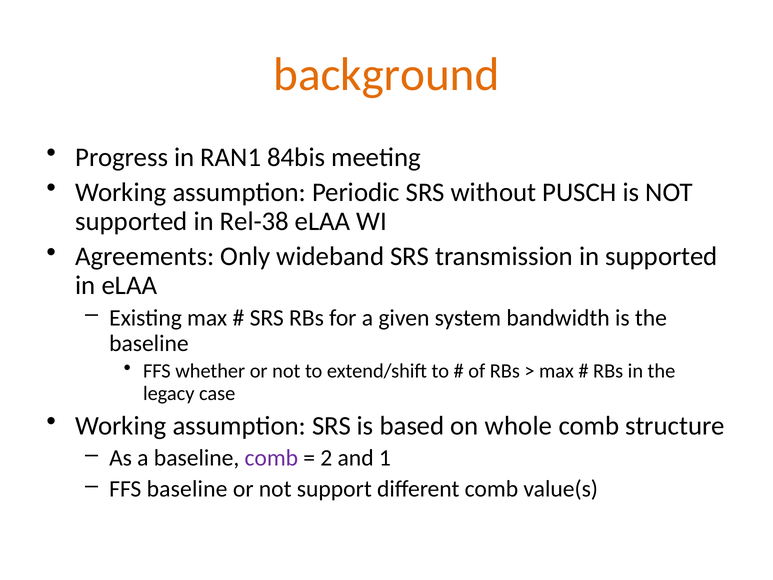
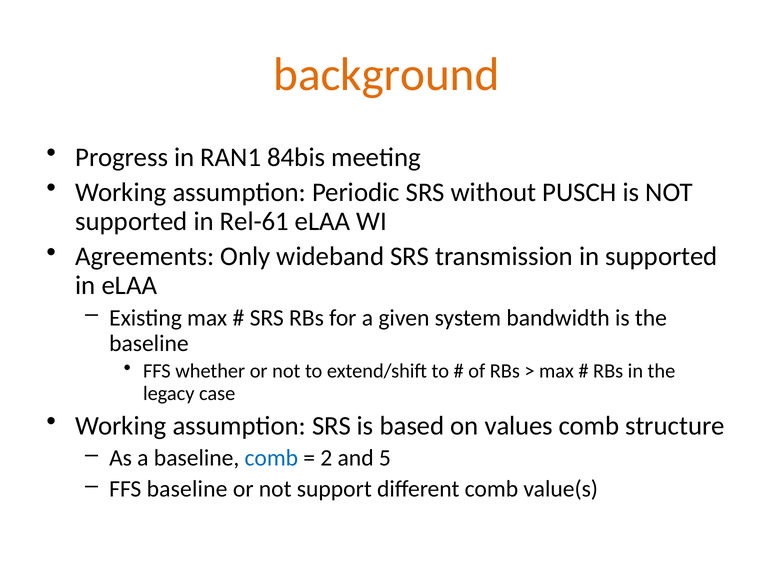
Rel-38: Rel-38 -> Rel-61 (254, 221)
whole: whole -> values (519, 426)
comb colour: purple -> blue (271, 458)
1: 1 -> 5 (385, 458)
